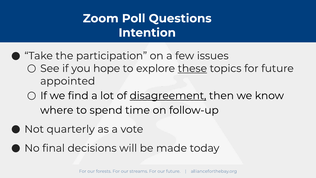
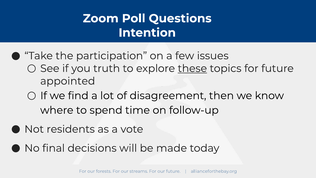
hope: hope -> truth (107, 68)
disagreement underline: present -> none (168, 96)
quarterly: quarterly -> residents (71, 129)
